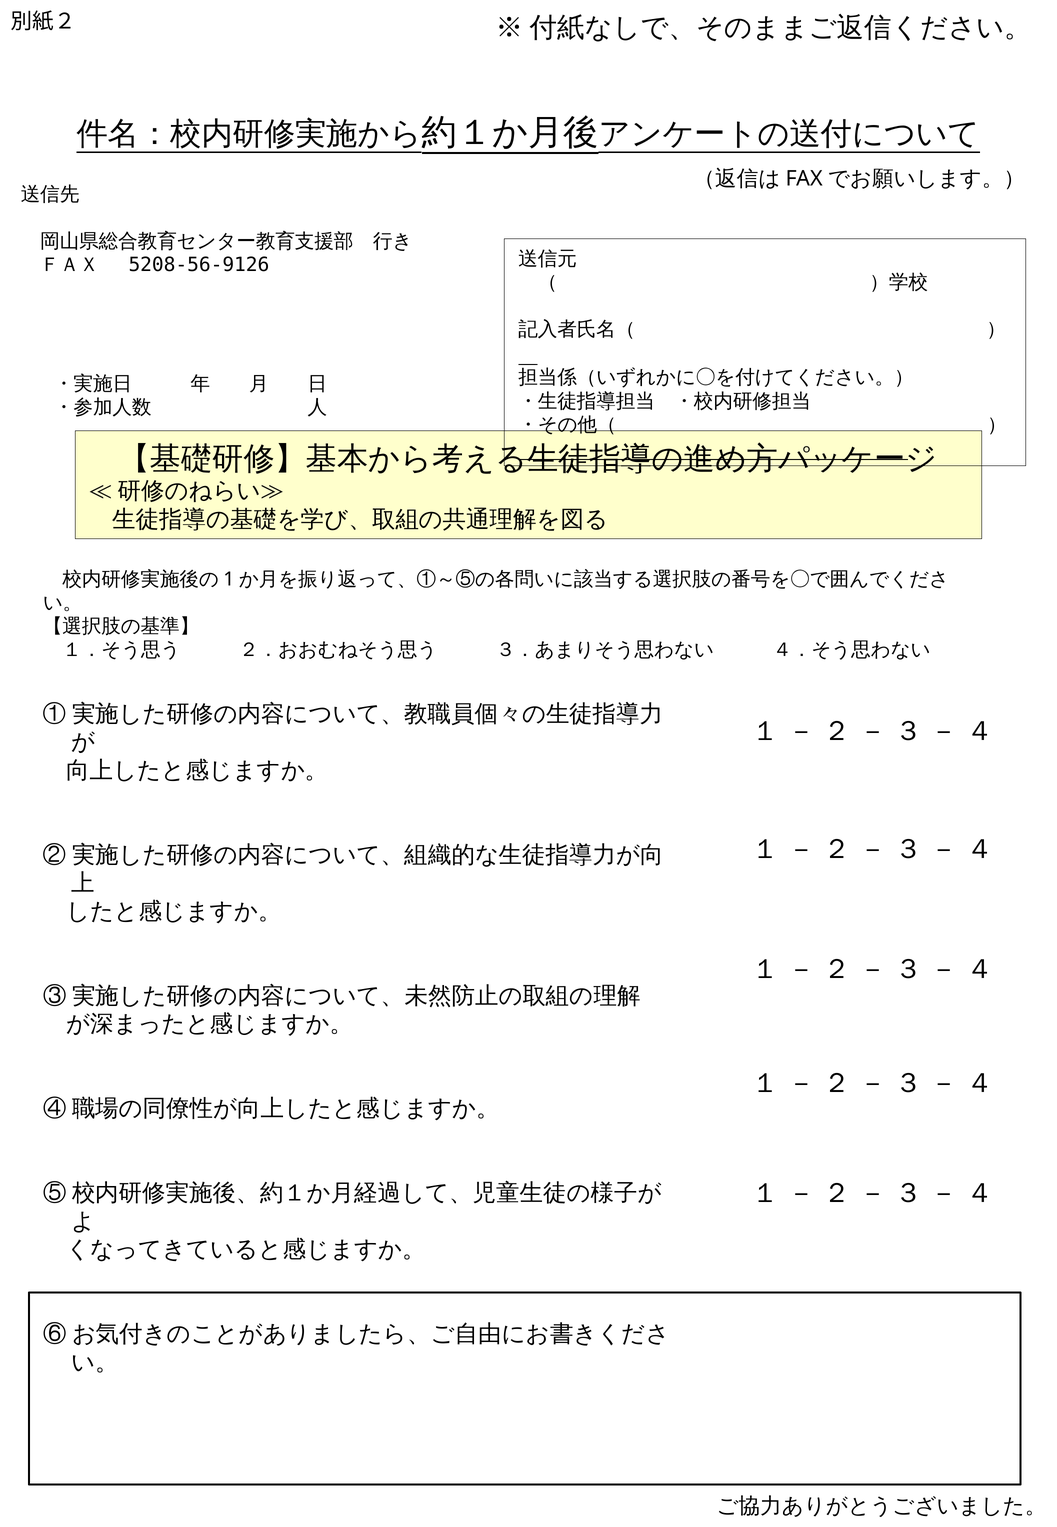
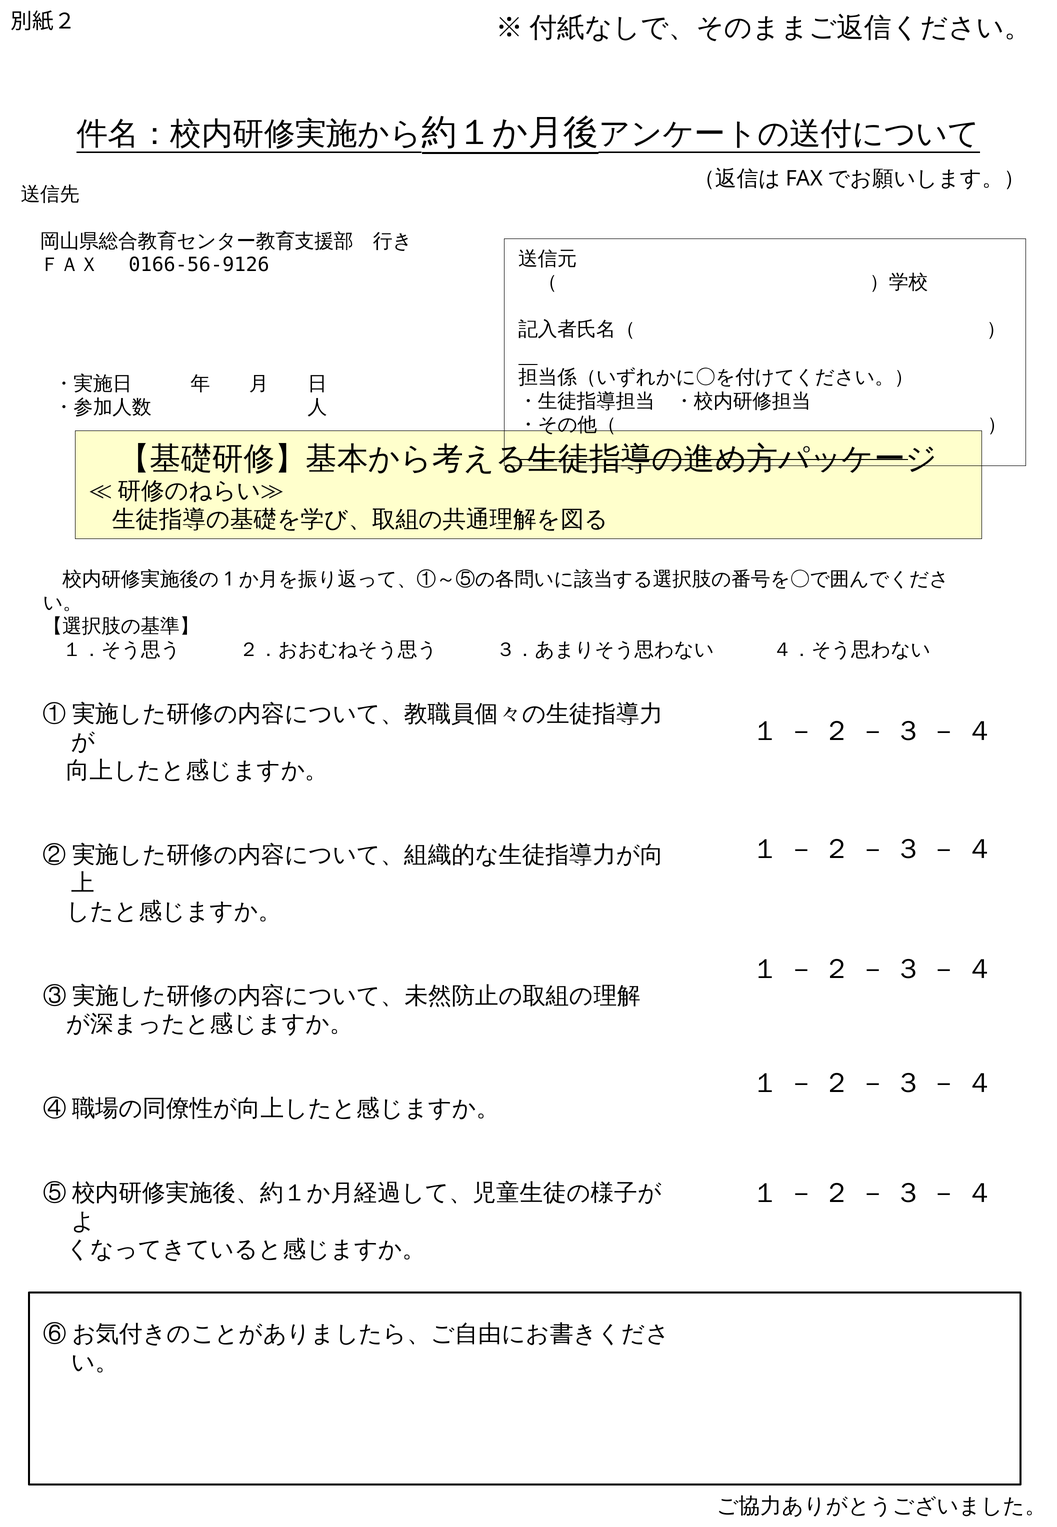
5208-56-9126: 5208-56-9126 -> 0166-56-9126 (199, 265)
